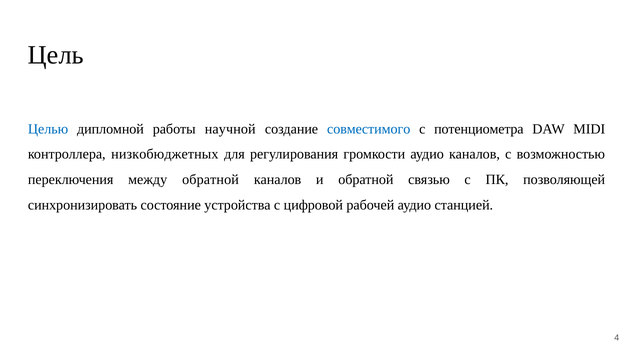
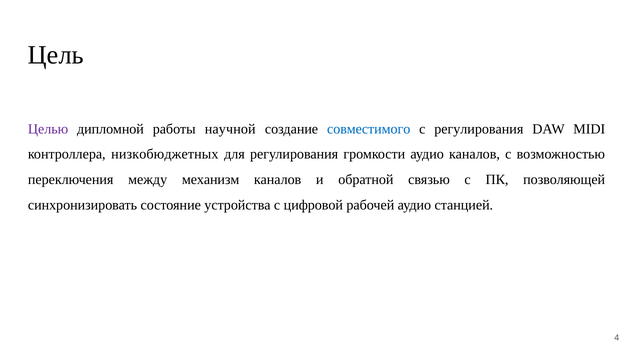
Целью colour: blue -> purple (48, 129)
с потенциометра: потенциометра -> регулирования (479, 129)
между обратной: обратной -> механизм (211, 179)
